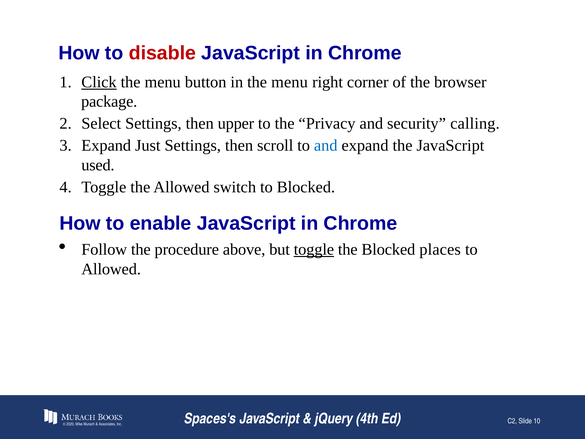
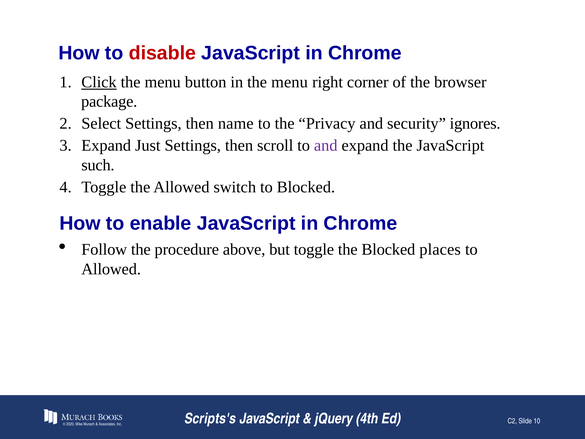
upper: upper -> name (236, 124)
calling: calling -> ignores (475, 124)
and colour: blue -> purple (326, 145)
used: used -> such (98, 165)
toggle underline: present -> none (314, 249)
Spaces's: Spaces's -> Scripts's (210, 418)
